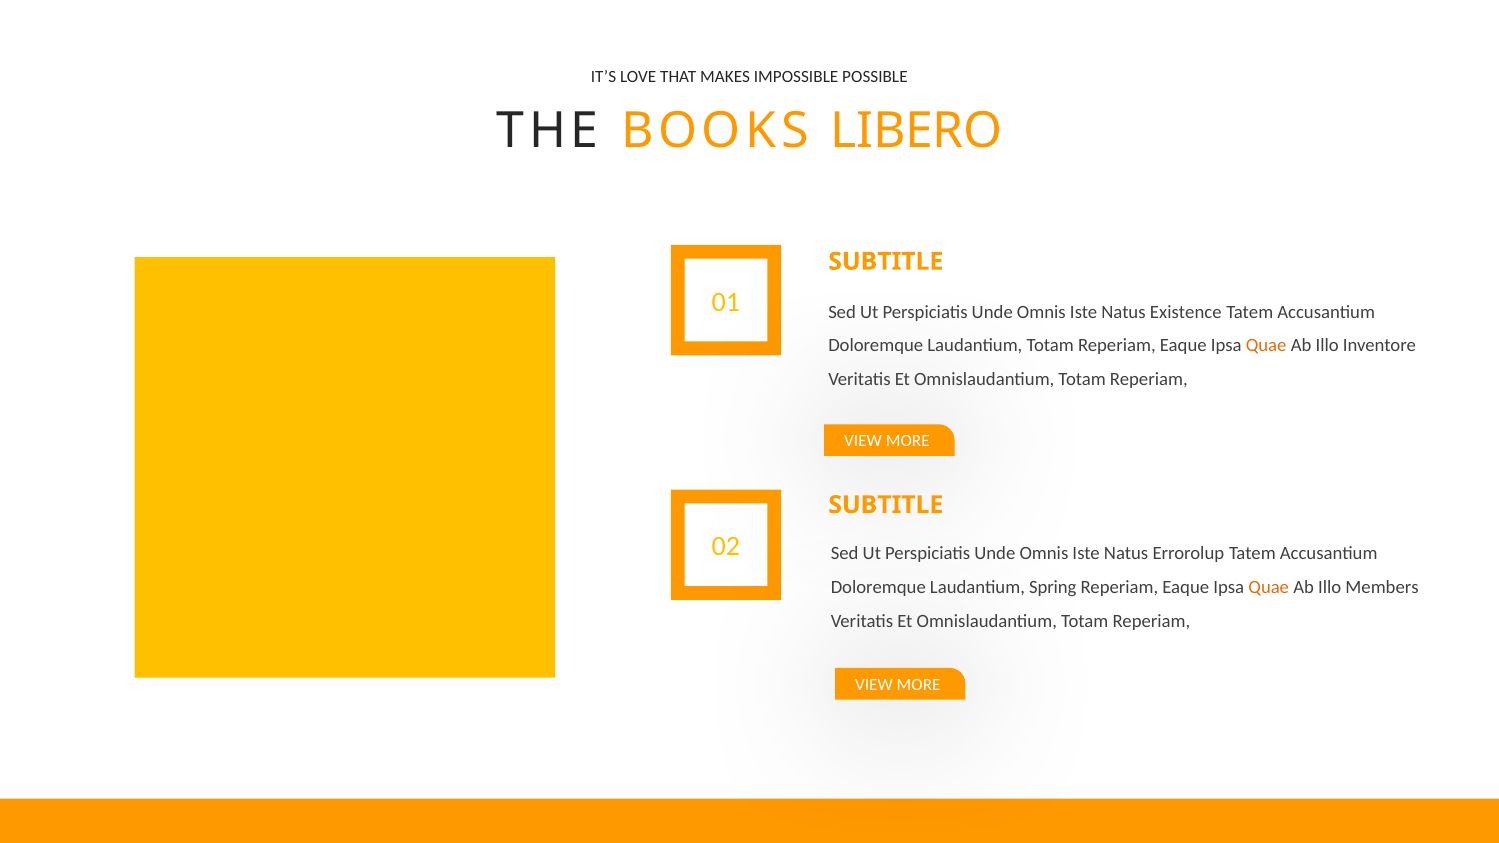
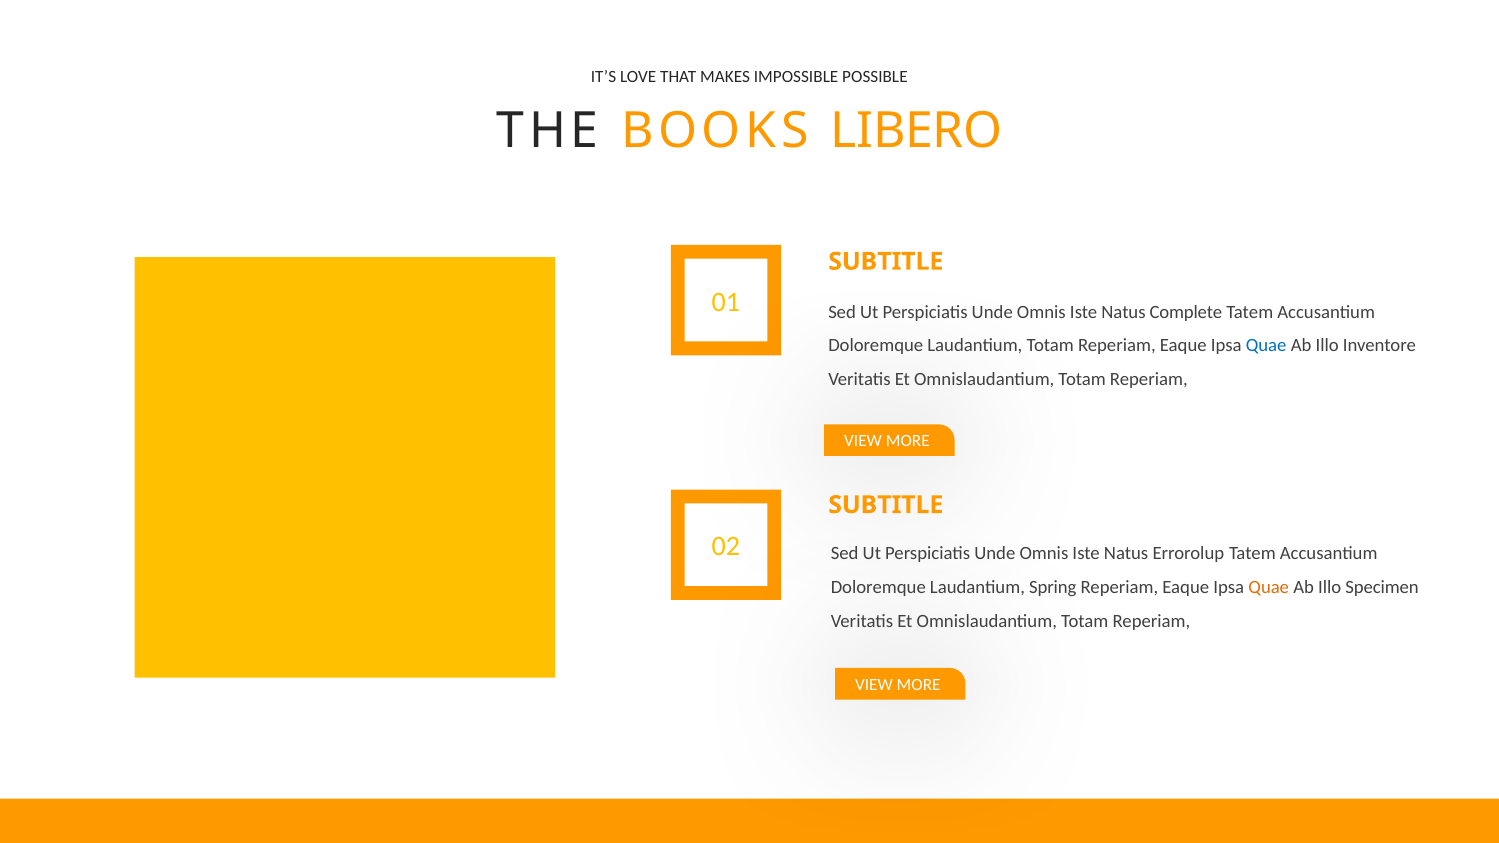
Existence: Existence -> Complete (1186, 312)
Quae colour: orange -> blue (1266, 346)
Members: Members -> Specimen (1382, 587)
